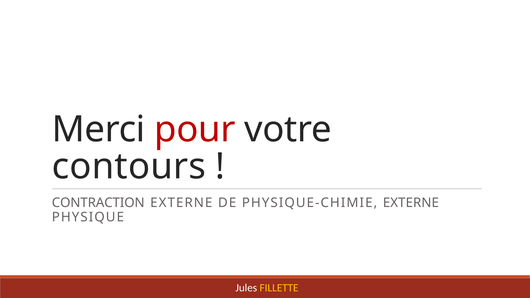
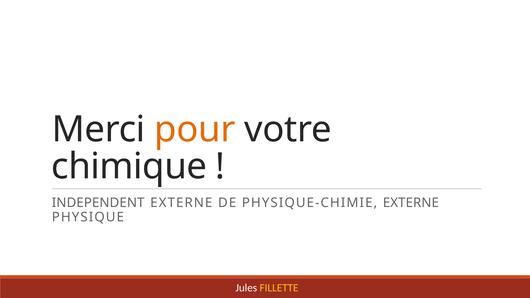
pour colour: red -> orange (195, 129)
contours: contours -> chimique (129, 167)
CONTRACTION: CONTRACTION -> INDEPENDENT (98, 203)
